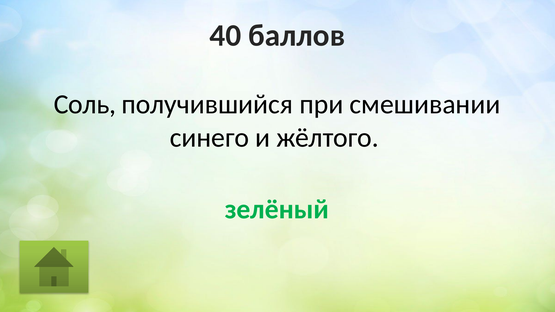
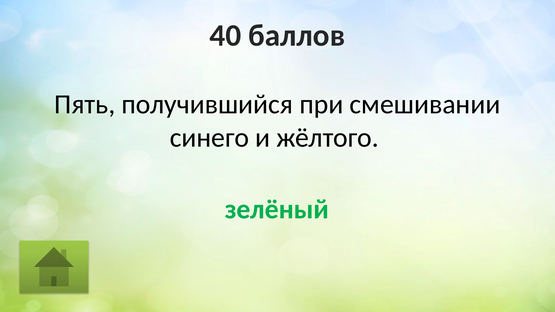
Соль: Соль -> Пять (85, 105)
